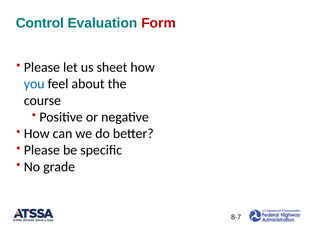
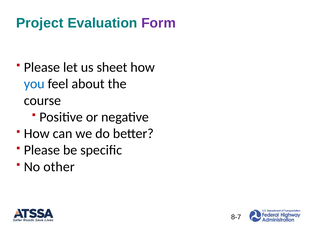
Control: Control -> Project (40, 23)
Form colour: red -> purple (159, 23)
grade: grade -> other (59, 167)
